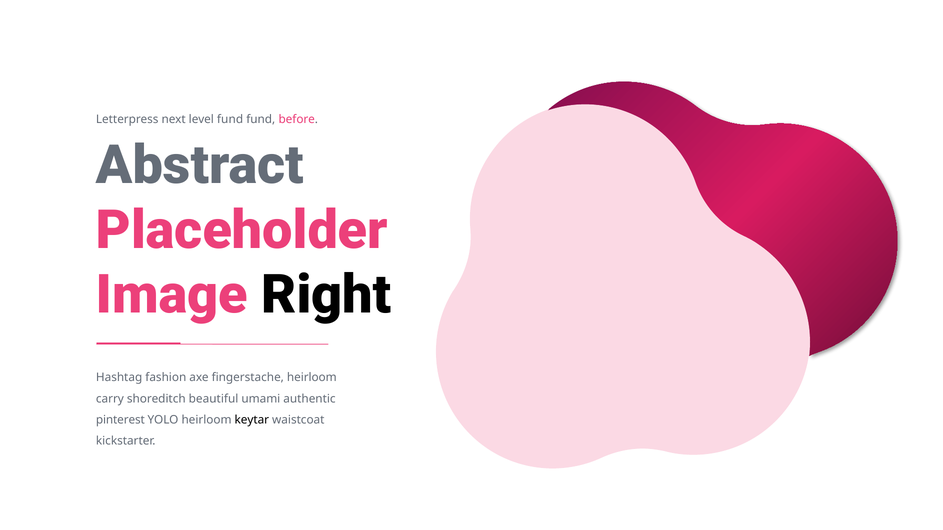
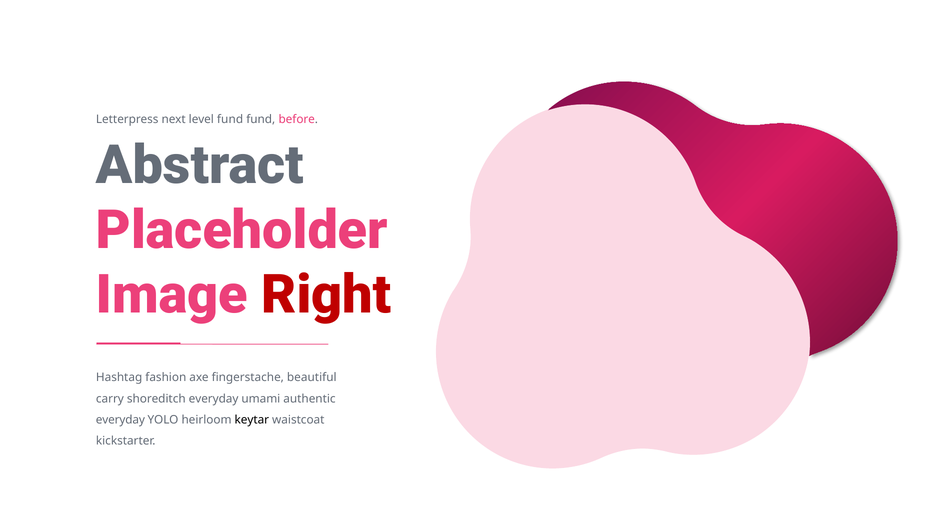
Right colour: black -> red (326, 295)
fingerstache heirloom: heirloom -> beautiful (312, 378)
shoreditch beautiful: beautiful -> everyday (214, 399)
pinterest: pinterest -> everyday (120, 420)
